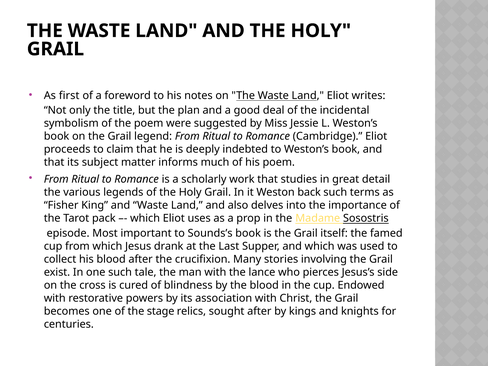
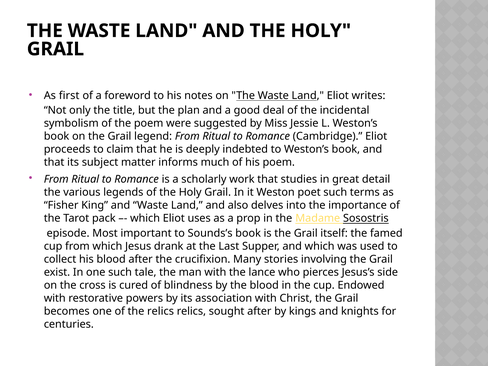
back: back -> poet (309, 192)
the stage: stage -> relics (161, 311)
